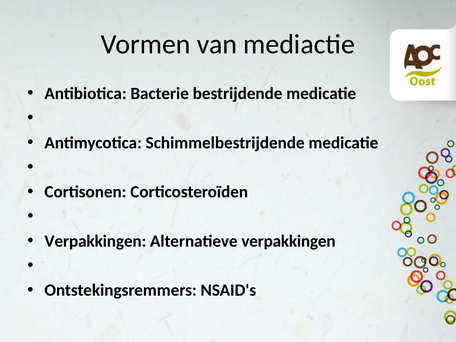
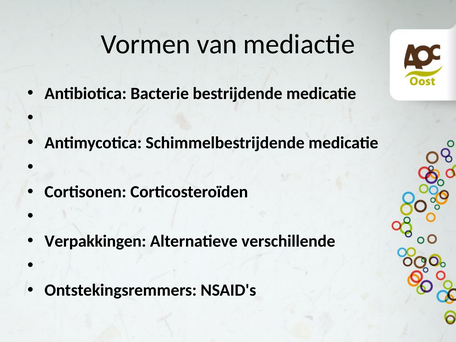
Alternatieve verpakkingen: verpakkingen -> verschillende (288, 241)
